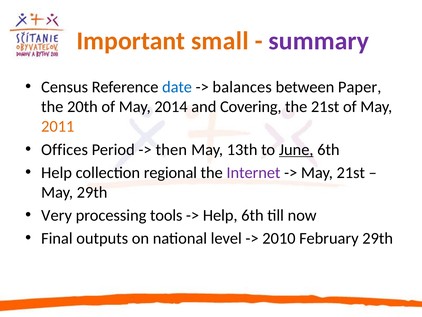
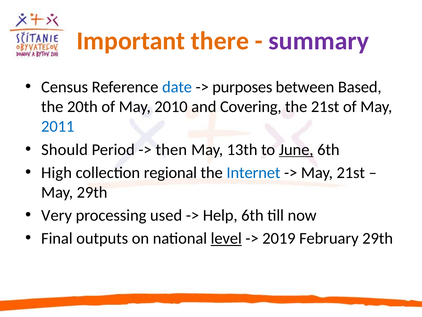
small: small -> there (220, 41)
balances: balances -> purposes (242, 87)
Paper: Paper -> Based (360, 87)
2014: 2014 -> 2010 (171, 107)
2011 colour: orange -> blue (58, 126)
Offices: Offices -> Should (65, 149)
Help: Help -> High (57, 172)
Internet colour: purple -> blue (253, 172)
tools: tools -> used (166, 215)
level underline: none -> present (226, 238)
2010: 2010 -> 2019 (279, 238)
